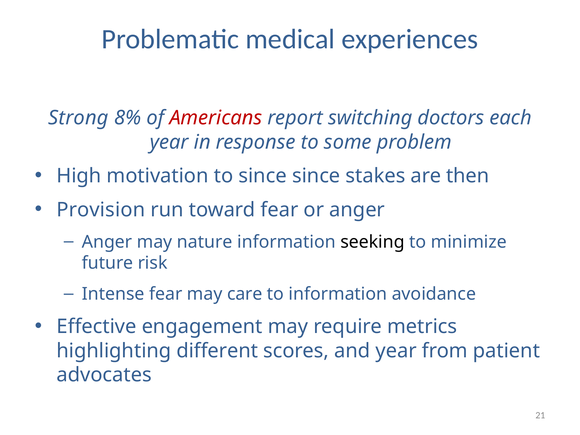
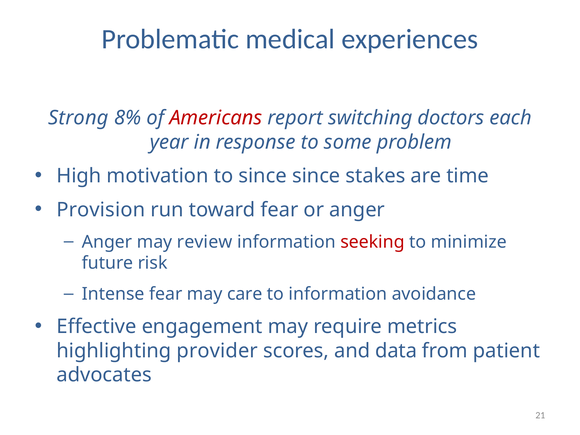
then: then -> time (468, 176)
nature: nature -> review (205, 242)
seeking colour: black -> red (373, 242)
different: different -> provider (217, 351)
and year: year -> data (396, 351)
